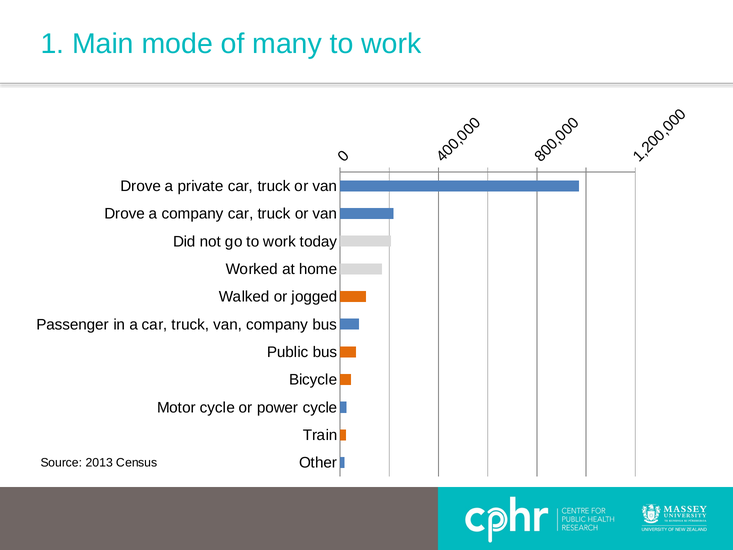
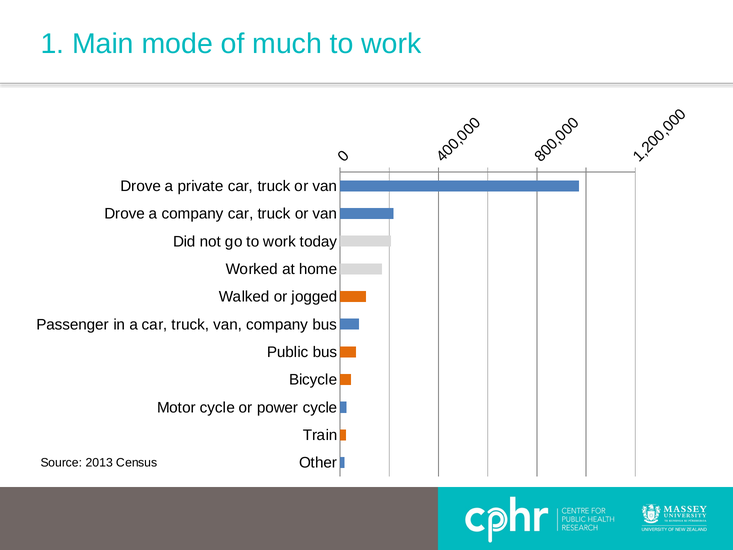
many: many -> much (287, 44)
